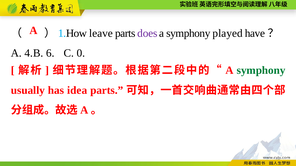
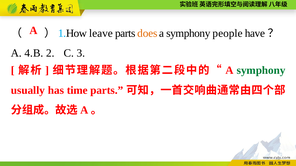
does colour: purple -> orange (147, 33)
played: played -> people (228, 33)
6: 6 -> 2 (50, 53)
0: 0 -> 3 (81, 53)
idea: idea -> time (77, 90)
